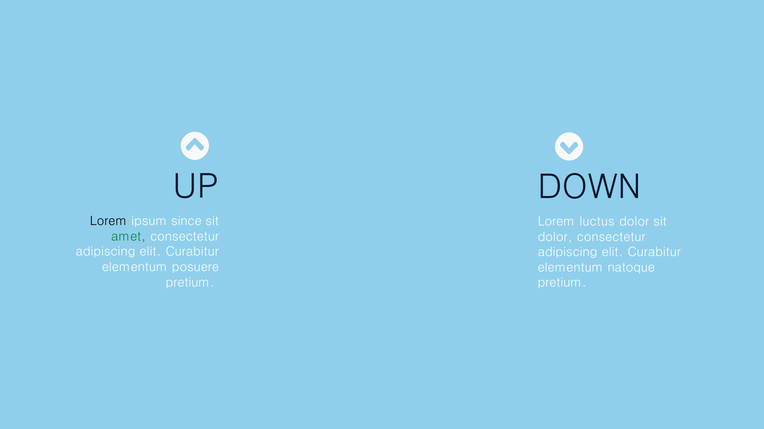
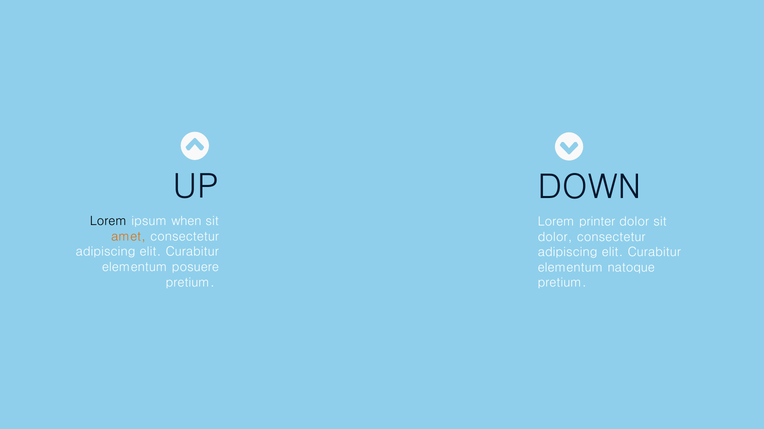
since: since -> when (186, 222)
luctus: luctus -> printer (597, 222)
amet colour: green -> orange (129, 237)
